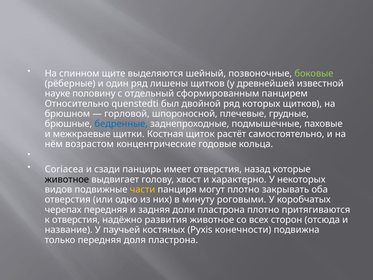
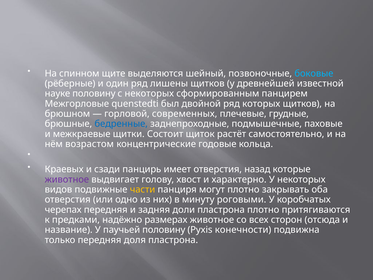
боковые colour: light green -> light blue (314, 73)
с отдельный: отдельный -> некоторых (149, 94)
Относительно: Относительно -> Межгорловые (77, 104)
шпороносной: шпороносной -> современных (185, 114)
Костная: Костная -> Состоит (165, 134)
Coriacea: Coriacea -> Краевых (64, 169)
животное colour: black -> purple (67, 179)
к отверстия: отверстия -> предками (76, 220)
развития: развития -> размерах (166, 220)
паучьей костяных: костяных -> половину (164, 230)
